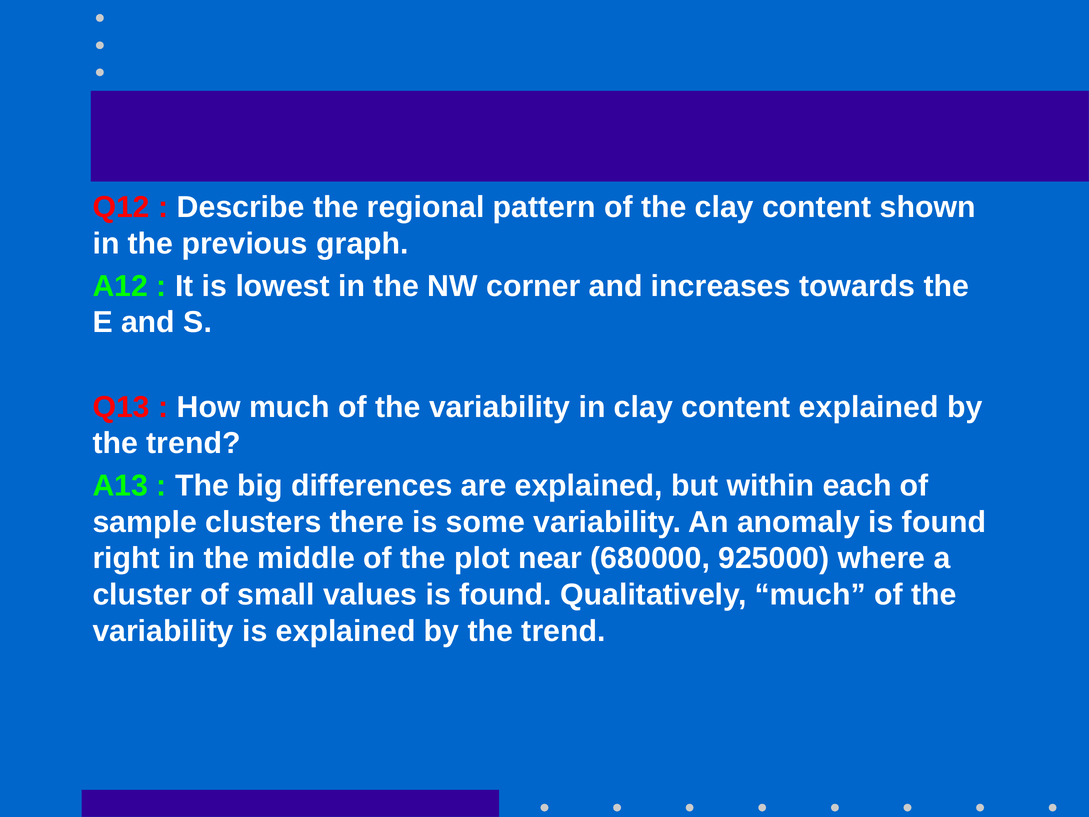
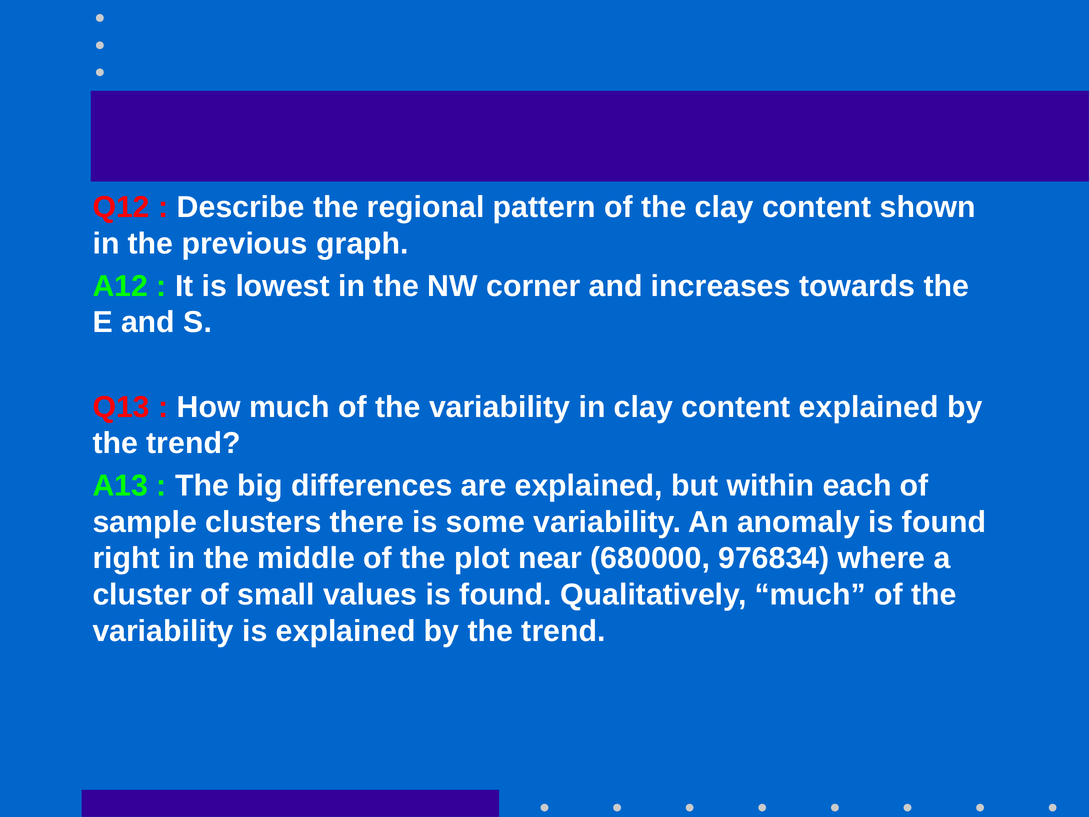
925000: 925000 -> 976834 (774, 558)
